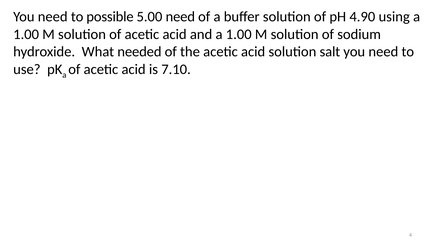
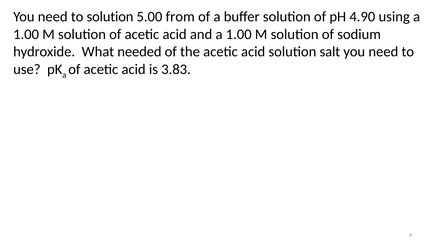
to possible: possible -> solution (110, 17)
5.00 need: need -> from (180, 17)
7.10: 7.10 -> 3.83 (176, 69)
